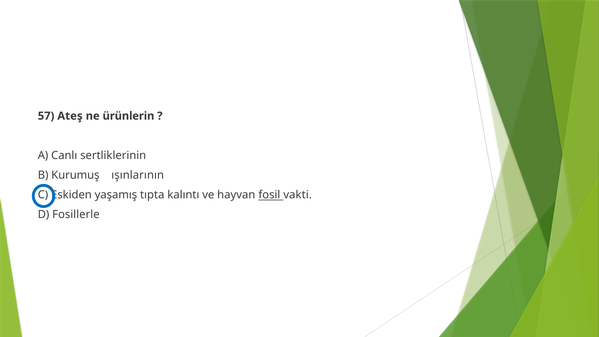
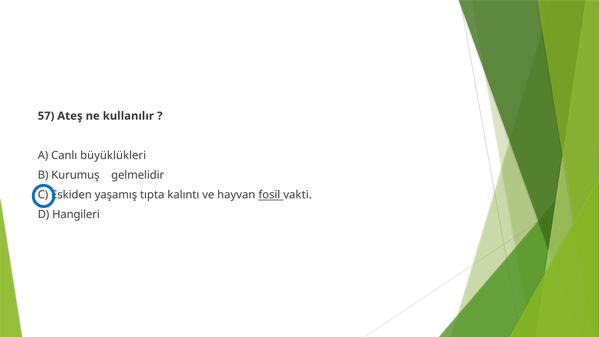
ürünlerin: ürünlerin -> kullanılır (128, 116)
sertliklerinin: sertliklerinin -> büyüklükleri (113, 155)
ışınlarının: ışınlarının -> gelmelidir (138, 175)
Fosillerle: Fosillerle -> Hangileri (76, 215)
